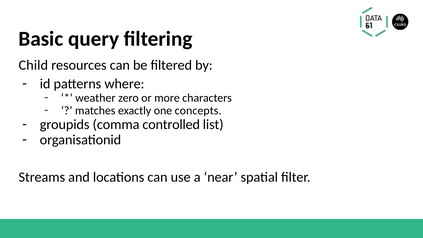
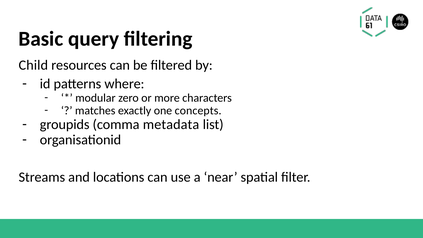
weather: weather -> modular (95, 98)
controlled: controlled -> metadata (171, 124)
